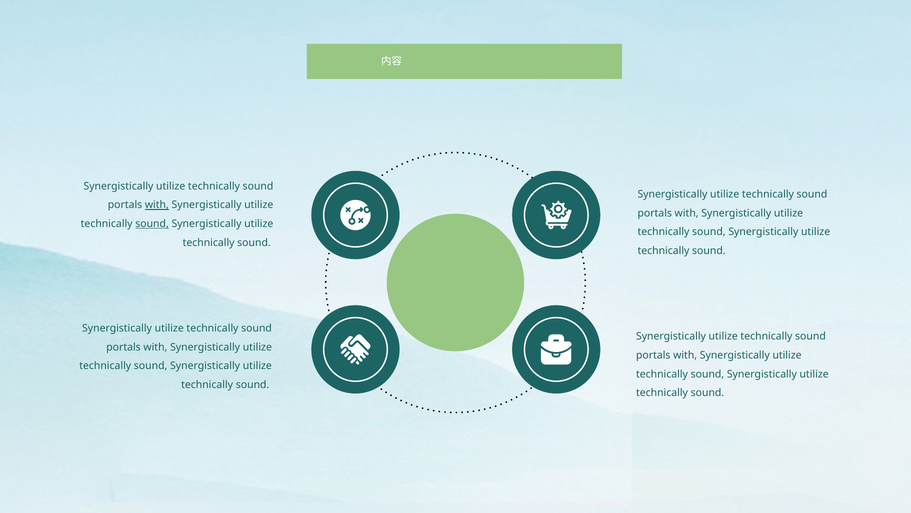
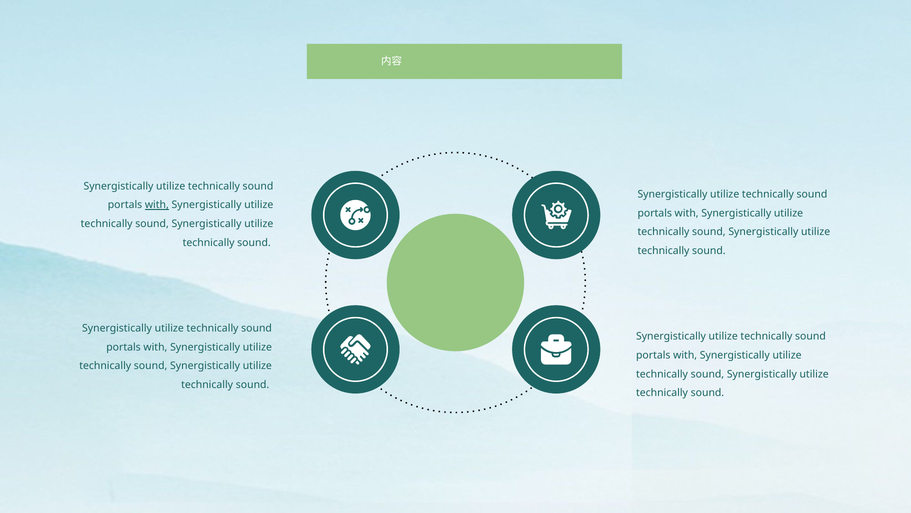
sound underline: present -> none (152, 224)
